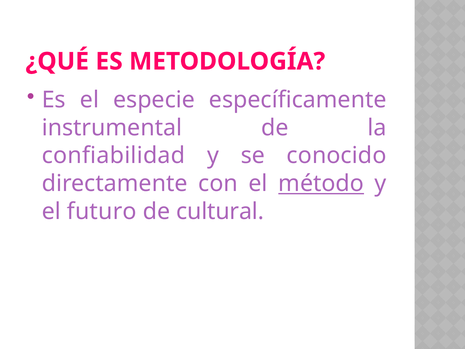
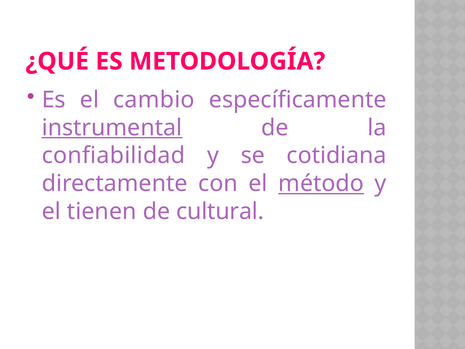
especie: especie -> cambio (154, 100)
instrumental underline: none -> present (112, 128)
conocido: conocido -> cotidiana (337, 156)
futuro: futuro -> tienen (102, 211)
